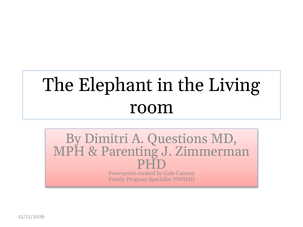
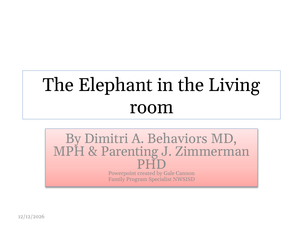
Questions: Questions -> Behaviors (177, 139)
